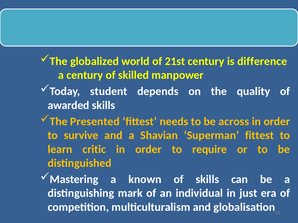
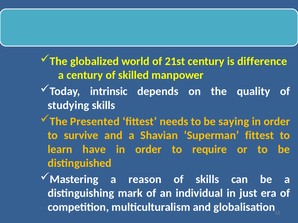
student: student -> intrinsic (109, 92)
awarded: awarded -> studying (68, 105)
across: across -> saying (234, 122)
critic: critic -> have (94, 150)
known: known -> reason (145, 180)
